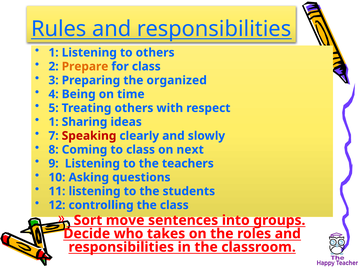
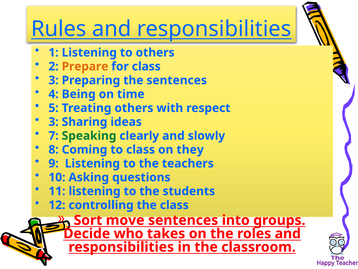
the organized: organized -> sentences (177, 80)
1: 1 -> 3 (54, 122)
Speaking colour: red -> green (89, 136)
next: next -> they (190, 149)
